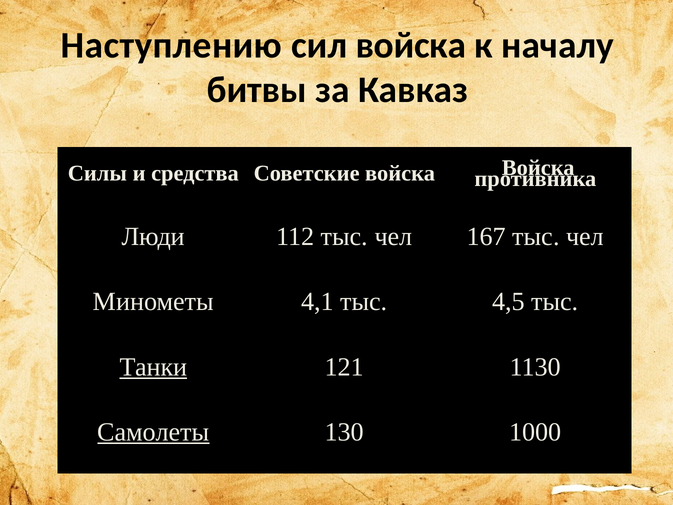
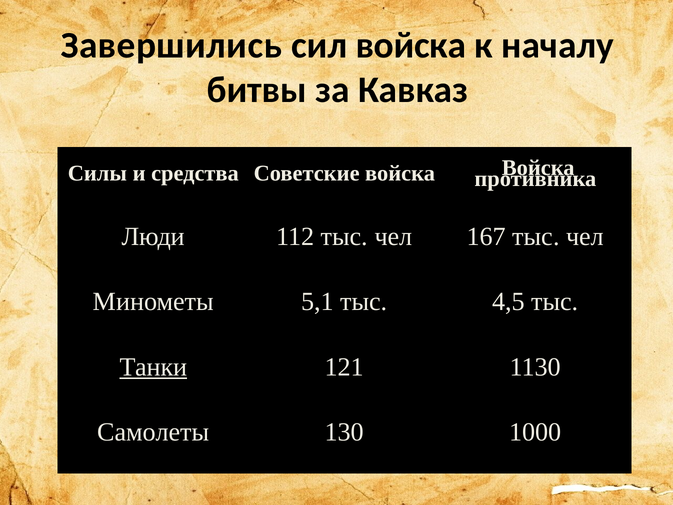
Наступлению: Наступлению -> Завершились (171, 45)
4,1: 4,1 -> 5,1 (318, 301)
Самолеты underline: present -> none (153, 432)
